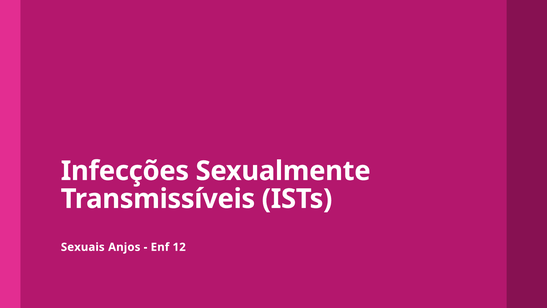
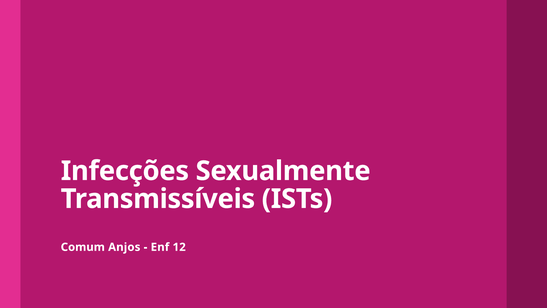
Sexuais: Sexuais -> Comum (83, 247)
